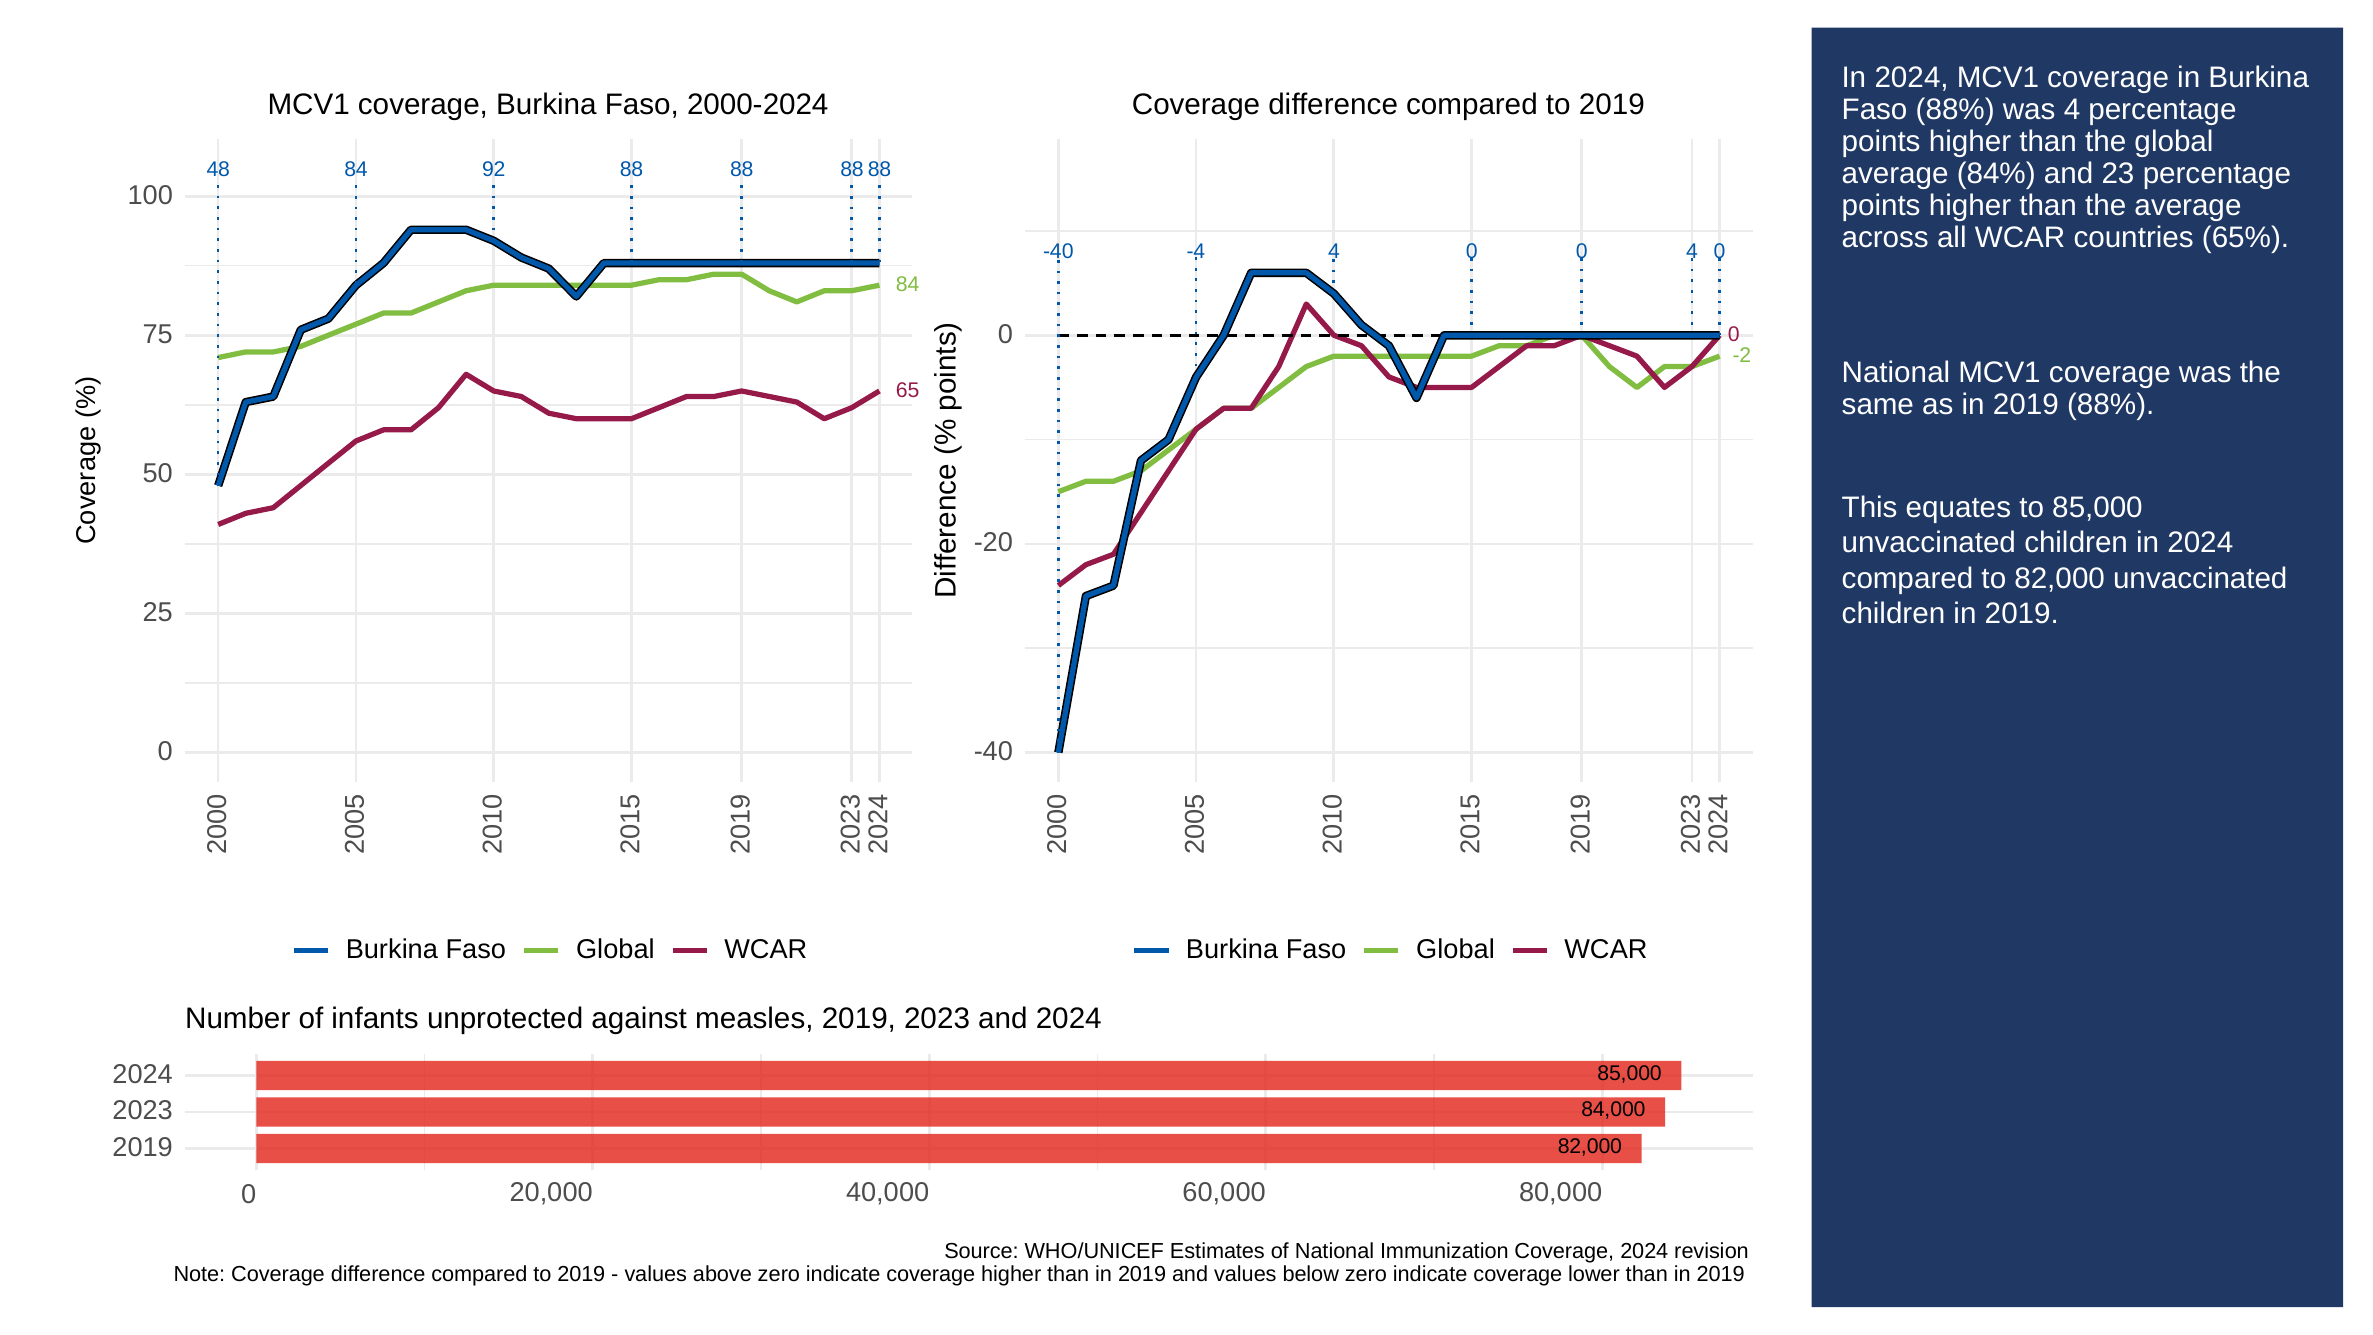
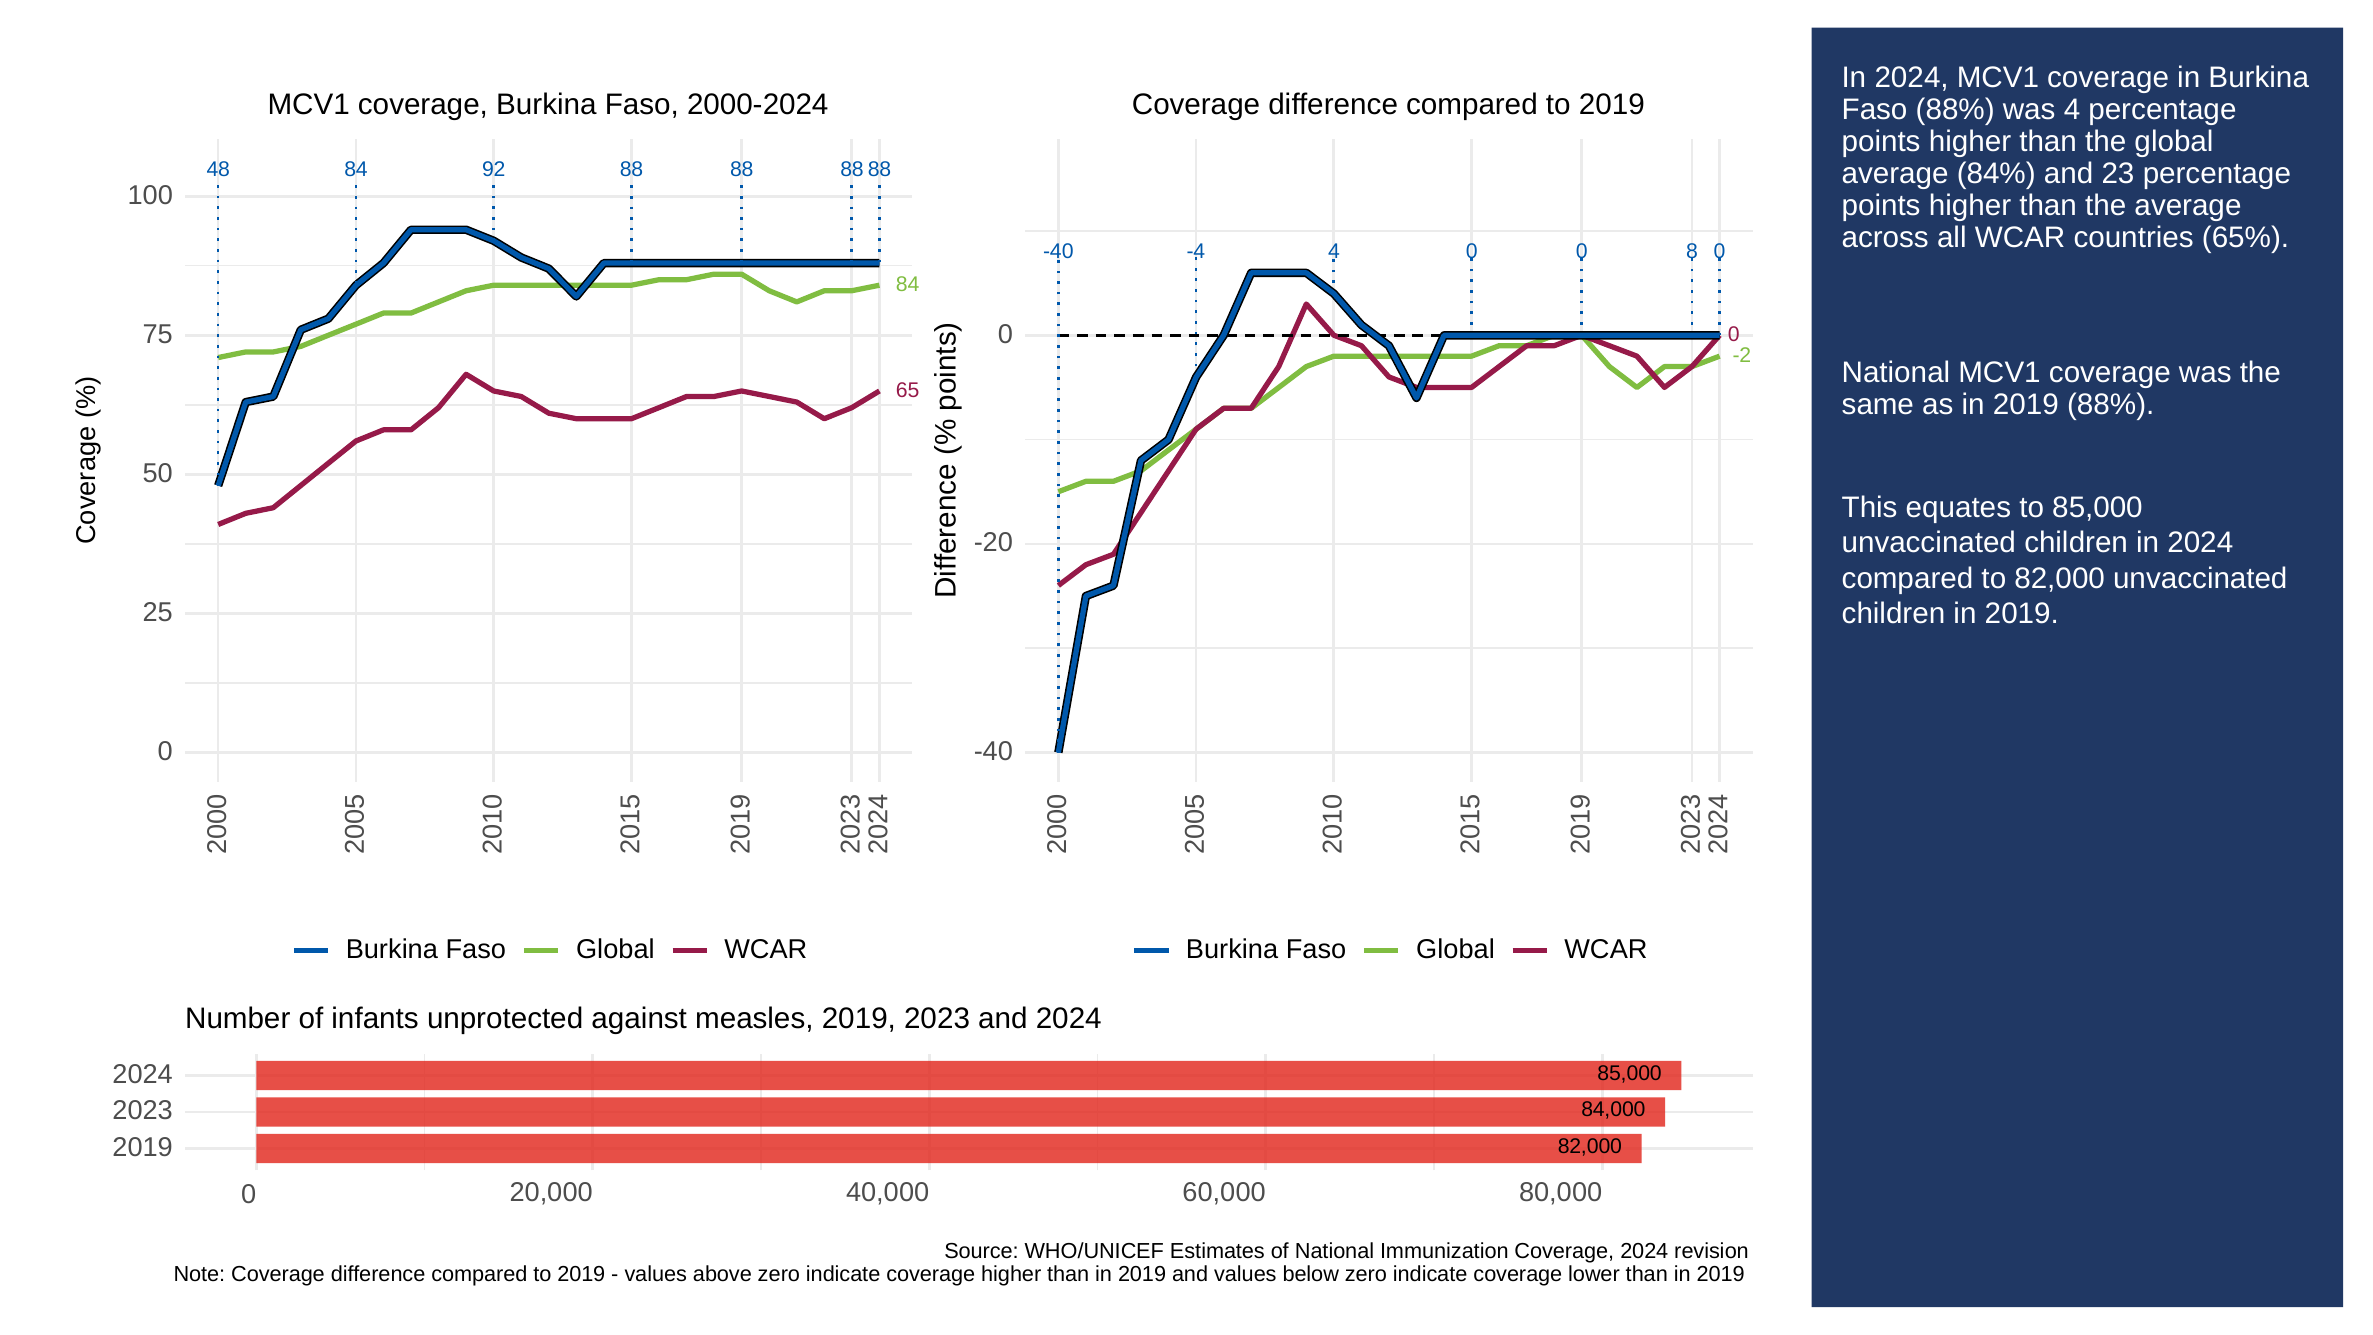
0 4: 4 -> 8 (1692, 251)
